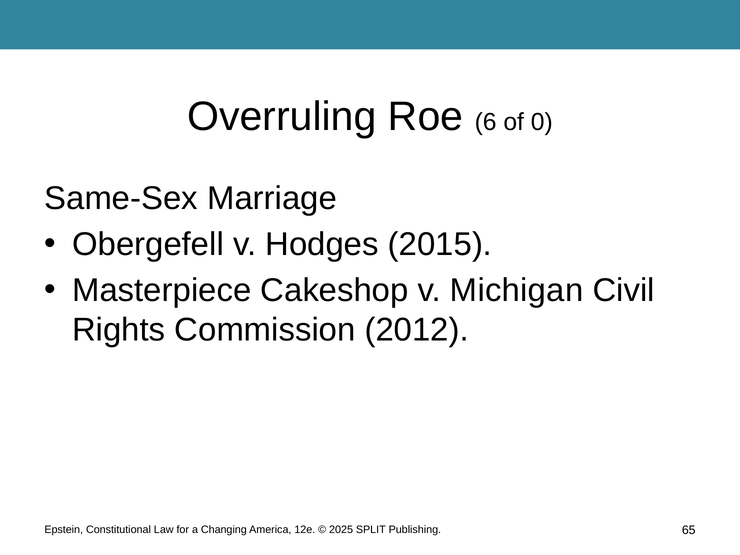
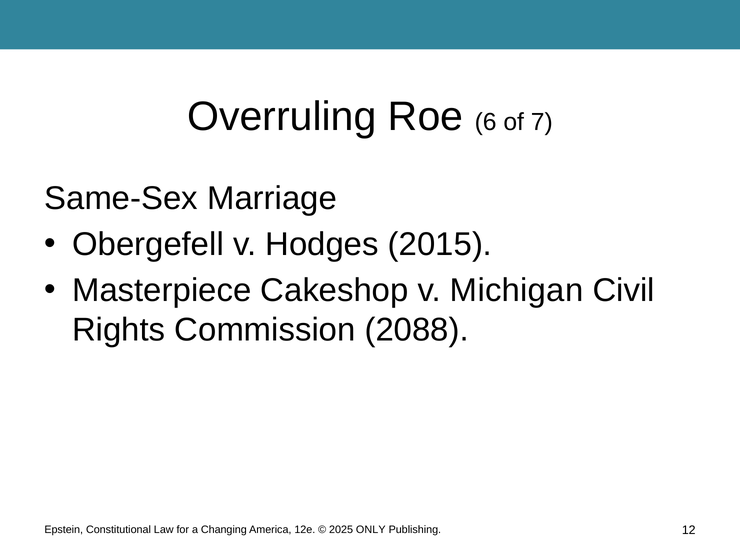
0: 0 -> 7 (542, 122)
2012: 2012 -> 2088 (417, 330)
SPLIT: SPLIT -> ONLY (371, 530)
65: 65 -> 12 (689, 530)
